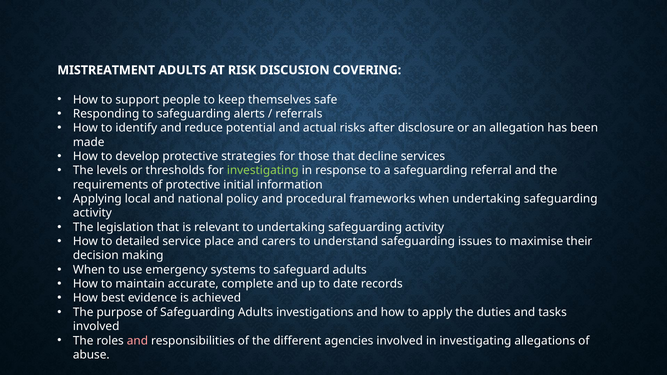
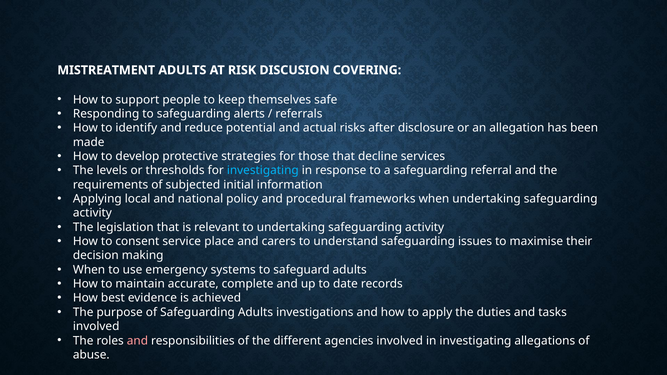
investigating colour: light green -> light blue (263, 171)
of protective: protective -> subjected (193, 185)
detailed: detailed -> consent (137, 242)
